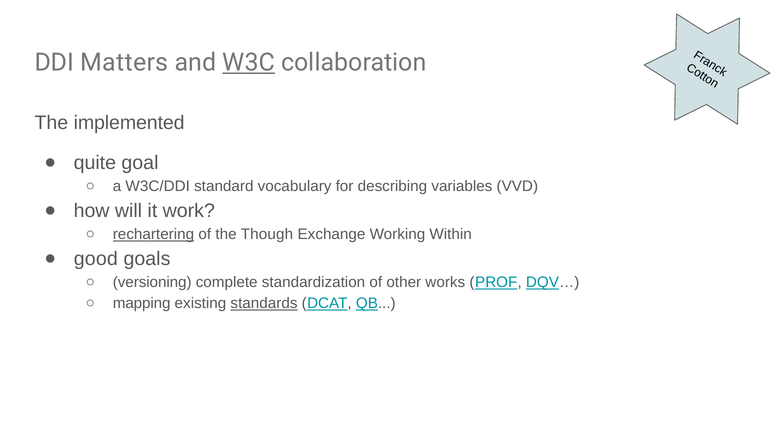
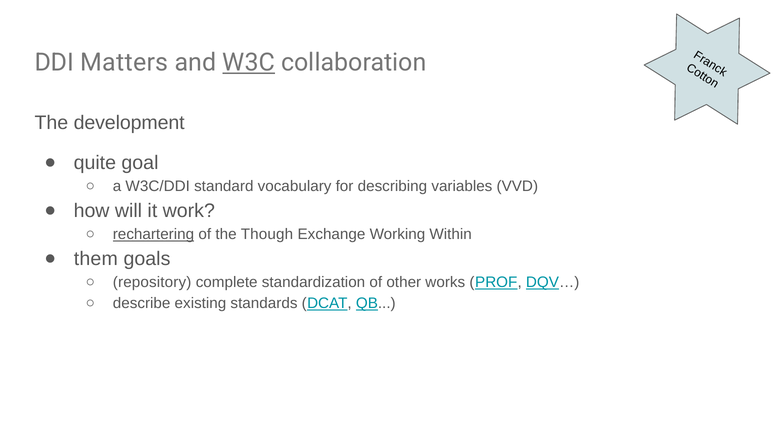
implemented: implemented -> development (129, 123)
good: good -> them (96, 259)
versioning: versioning -> repository (152, 283)
mapping: mapping -> describe (142, 304)
standards underline: present -> none (264, 304)
